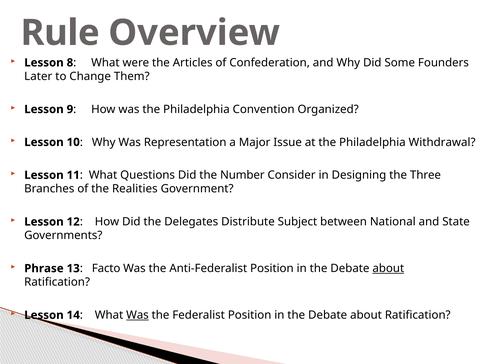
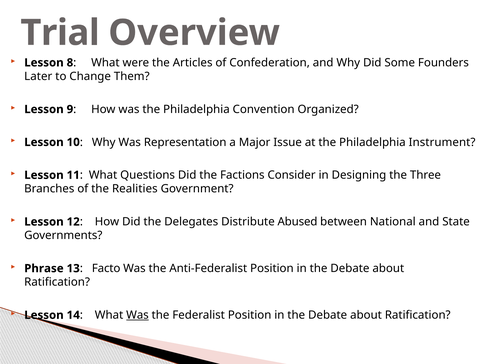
Rule: Rule -> Trial (60, 33)
Withdrawal: Withdrawal -> Instrument (442, 142)
Number: Number -> Factions (242, 175)
Subject: Subject -> Abused (297, 222)
about underline: present -> none (388, 269)
